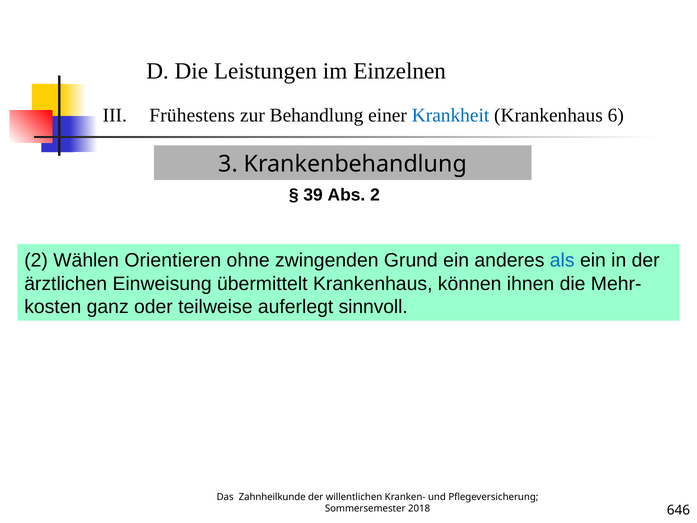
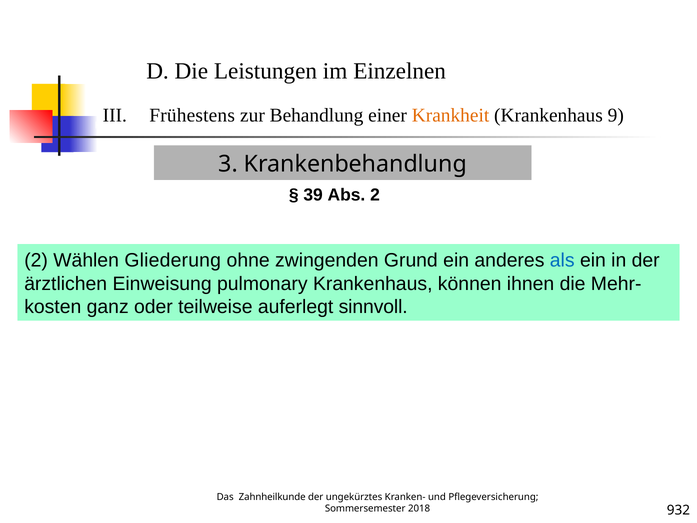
Krankheit colour: blue -> orange (451, 115)
6: 6 -> 9 (616, 115)
Orientieren: Orientieren -> Gliederung (173, 260)
übermittelt: übermittelt -> pulmonary (262, 284)
willentlichen: willentlichen -> ungekürztes (354, 497)
646: 646 -> 932 (678, 510)
